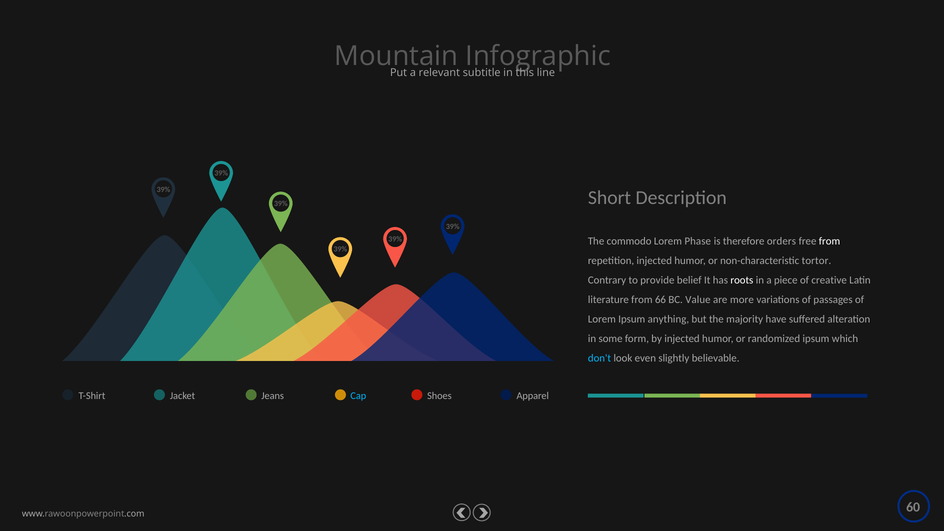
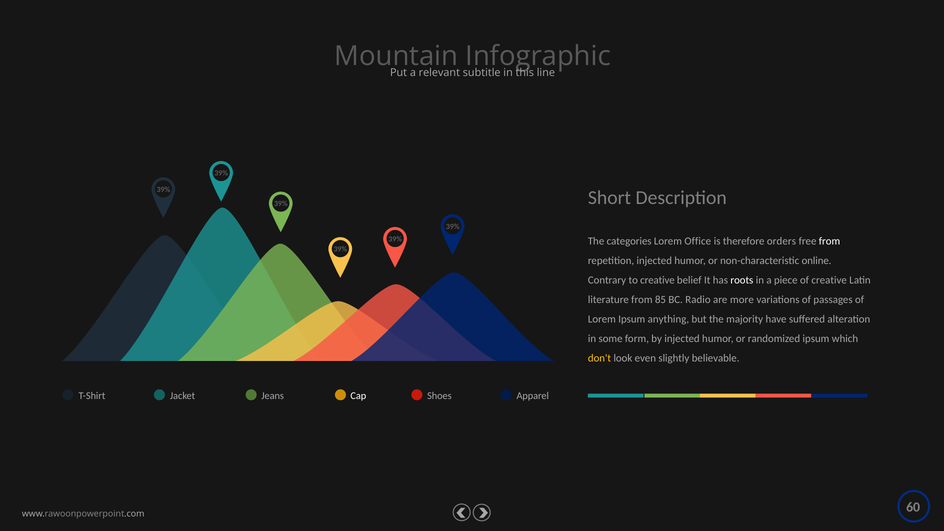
commodo: commodo -> categories (629, 241)
Phase: Phase -> Office (698, 241)
tortor: tortor -> online (817, 261)
to provide: provide -> creative (657, 280)
66: 66 -> 85 (660, 300)
Value: Value -> Radio (698, 300)
don't colour: light blue -> yellow (599, 358)
Cap colour: light blue -> white (358, 396)
